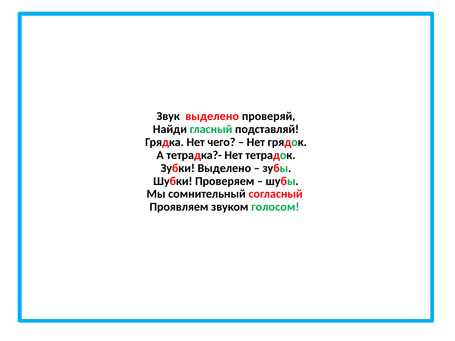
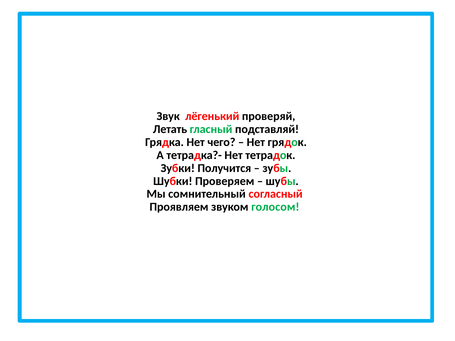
Звук выделено: выделено -> лёгенький (212, 116)
Найди: Найди -> Летать (170, 129)
Зубки Выделено: Выделено -> Получится (224, 168)
